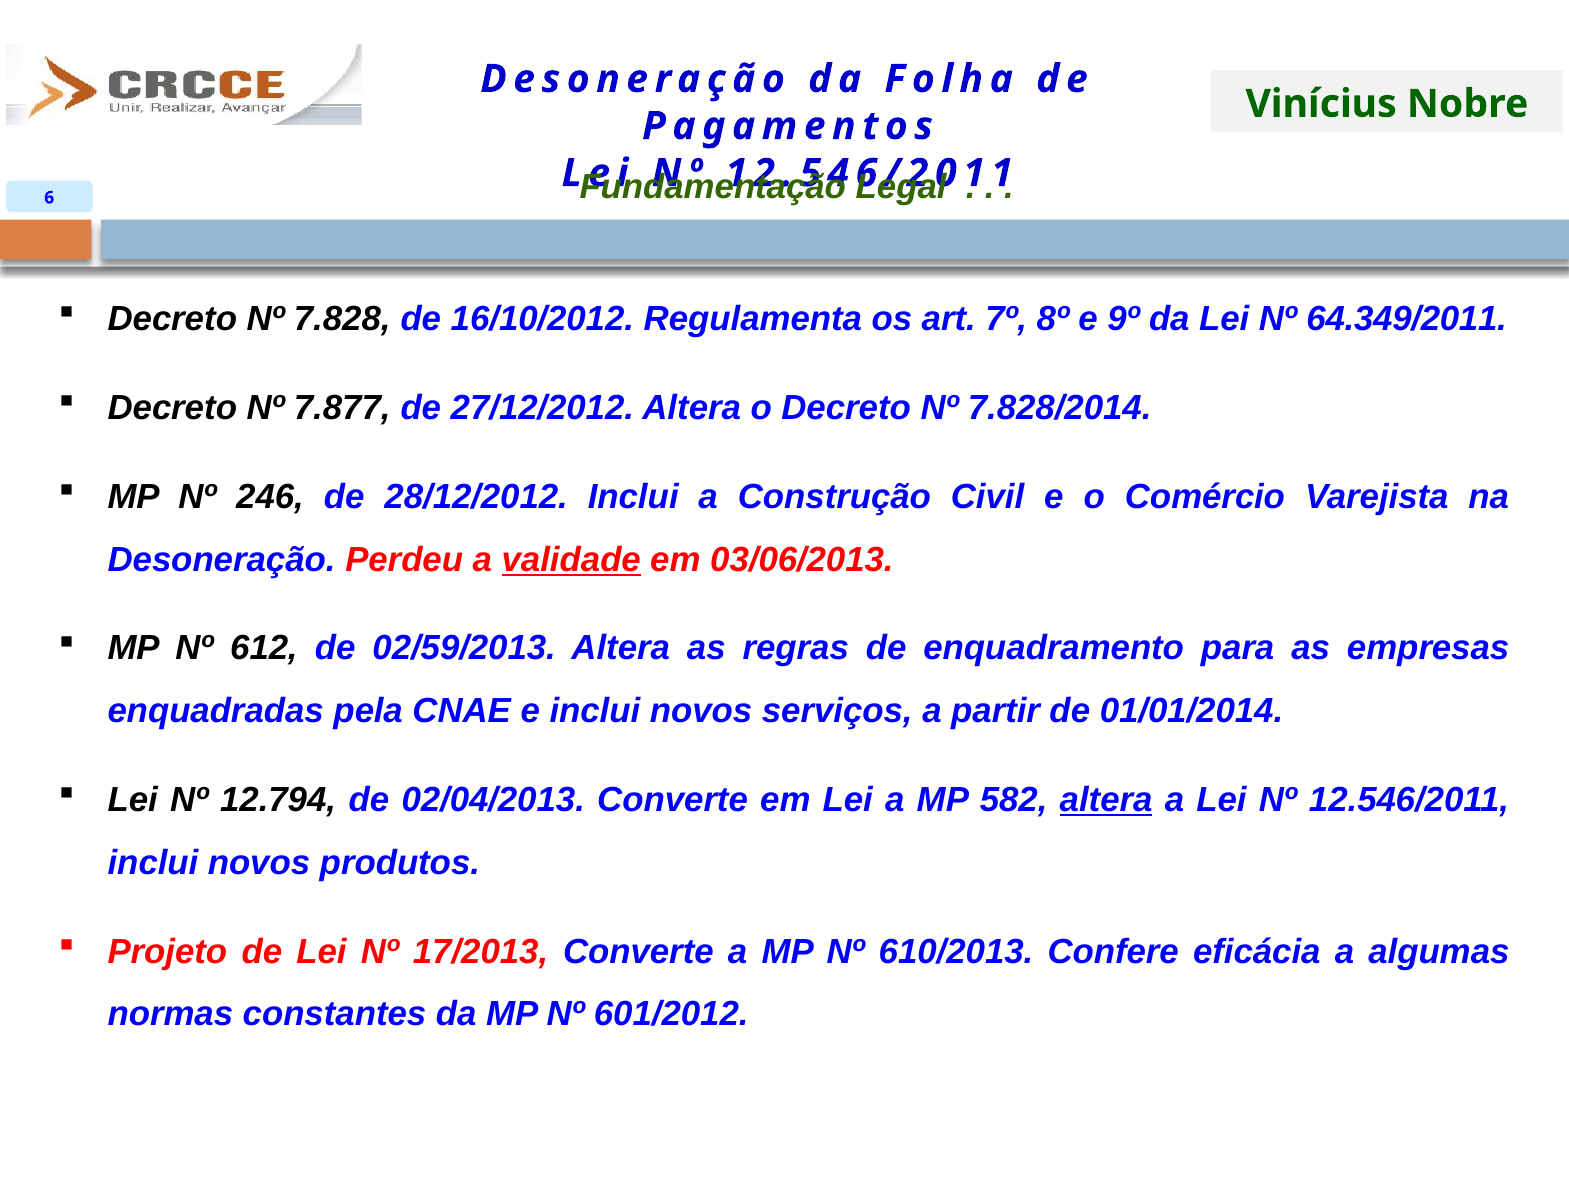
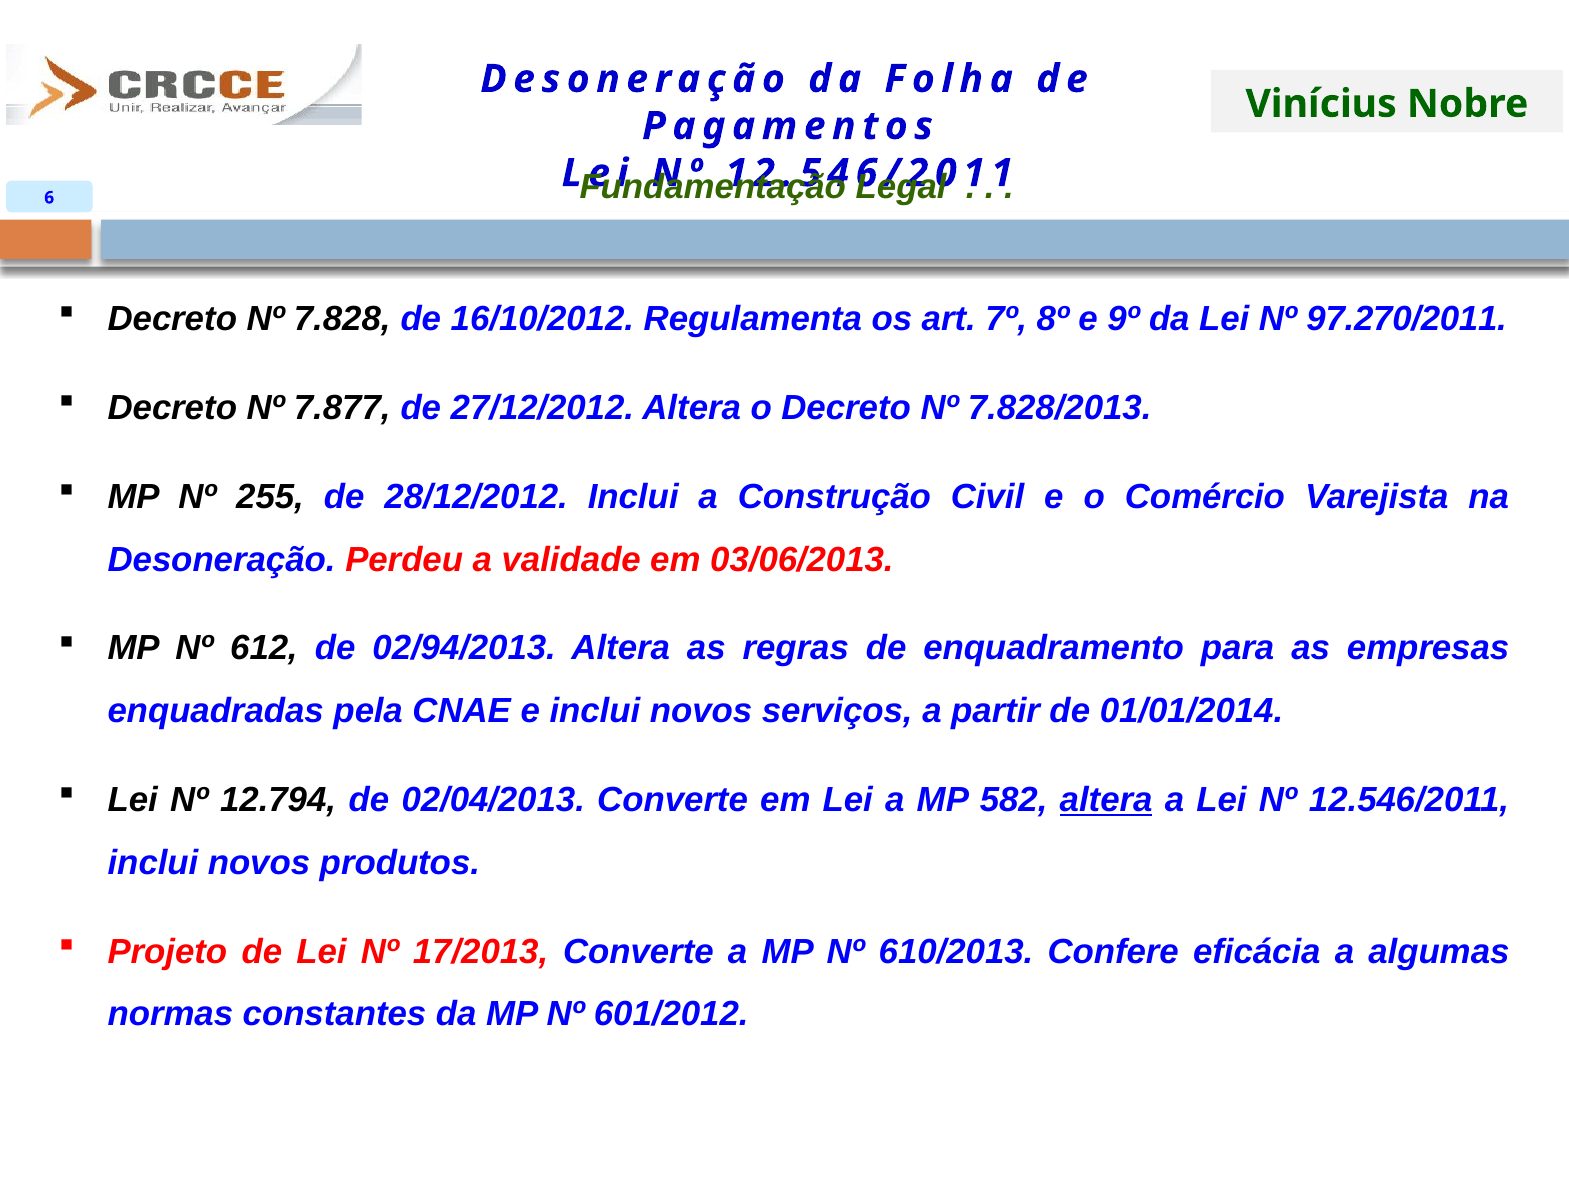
64.349/2011: 64.349/2011 -> 97.270/2011 (1407, 319)
7.828/2014: 7.828/2014 -> 7.828/2013 (1060, 408)
246: 246 -> 255 (270, 497)
validade underline: present -> none (571, 559)
02/59/2013: 02/59/2013 -> 02/94/2013 (464, 648)
